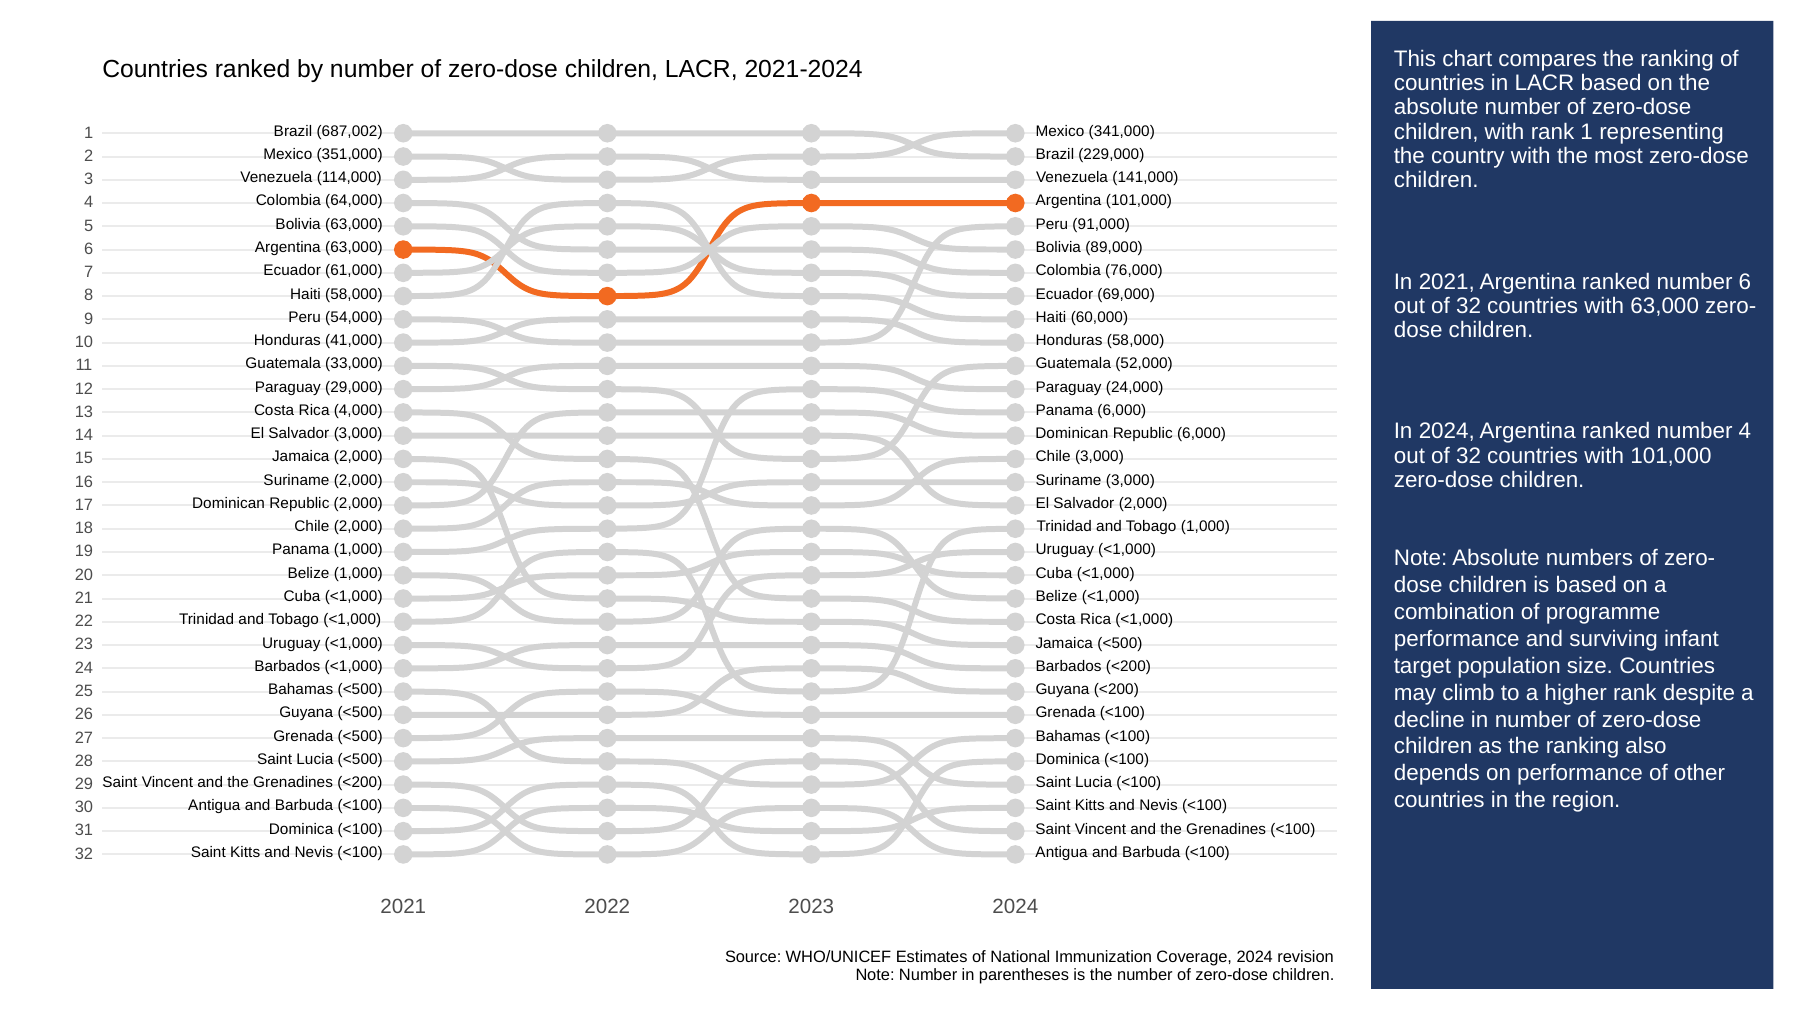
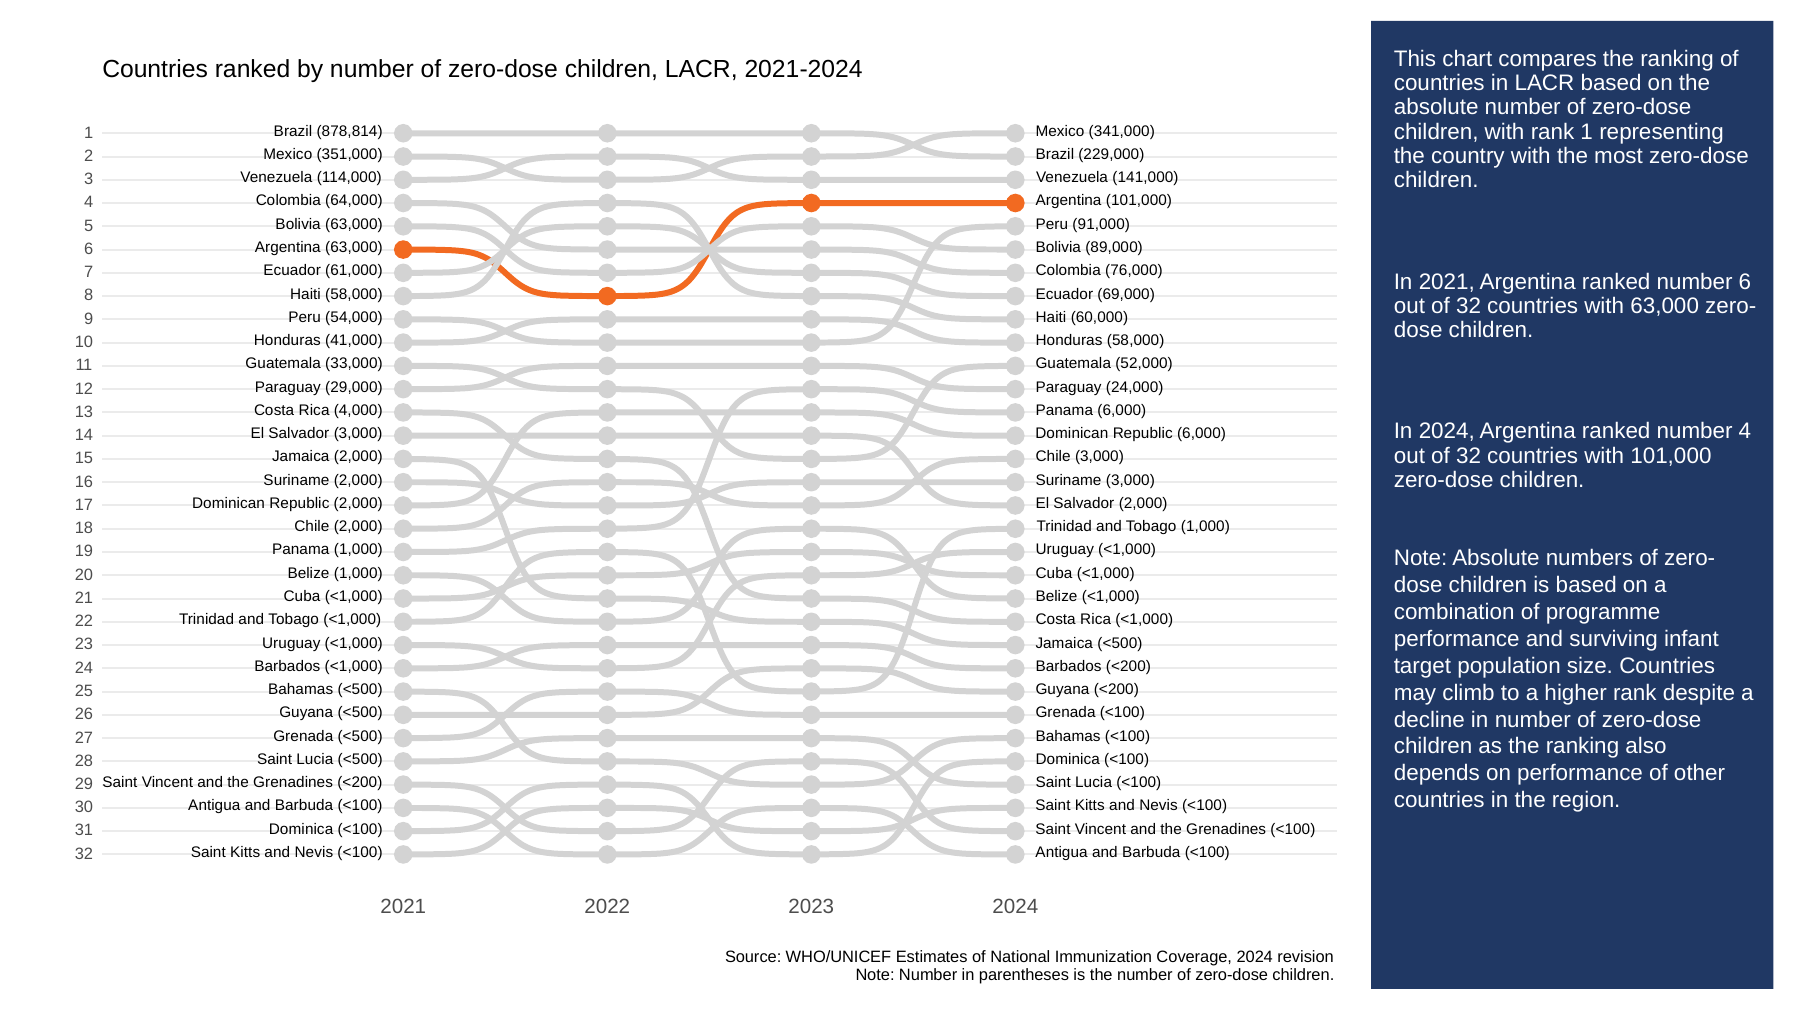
687,002: 687,002 -> 878,814 (350, 131)
